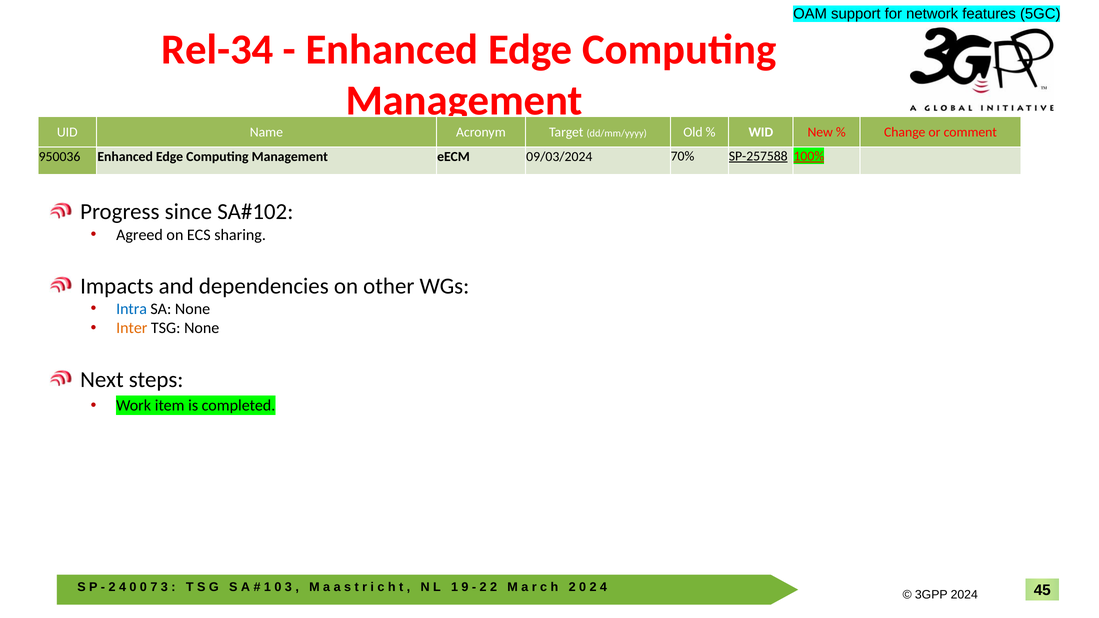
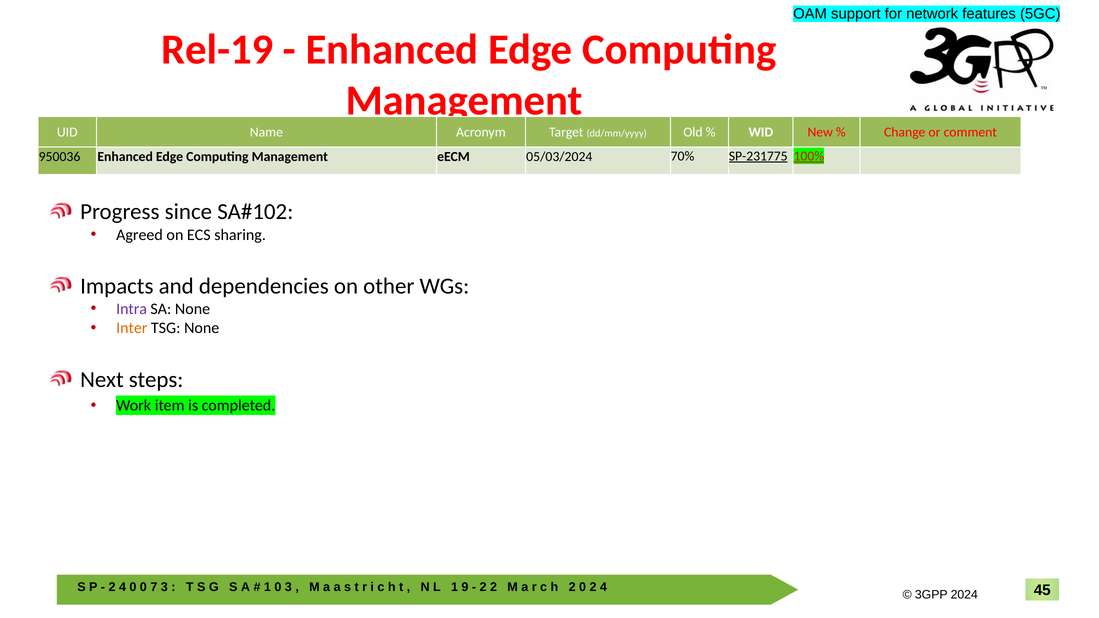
Rel-34: Rel-34 -> Rel-19 (217, 49)
09/03/2024: 09/03/2024 -> 05/03/2024 (559, 157)
SP-257588: SP-257588 -> SP-231775 (758, 156)
Intra colour: blue -> purple (132, 309)
